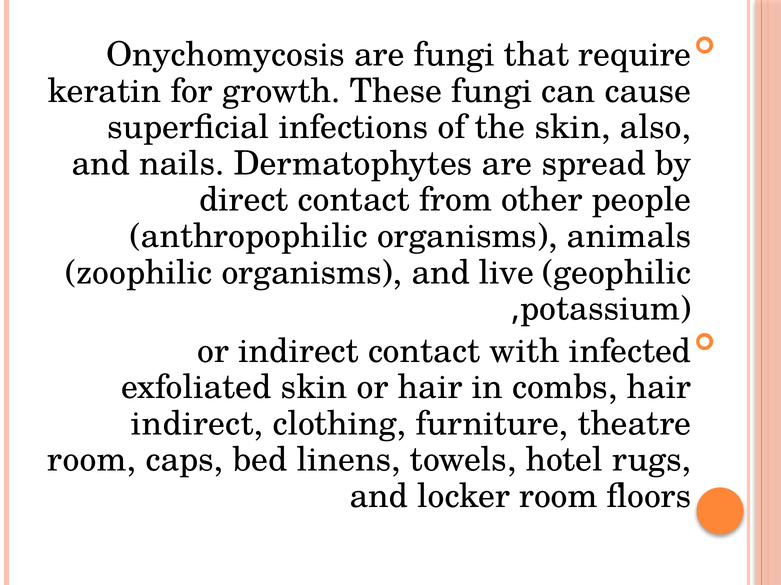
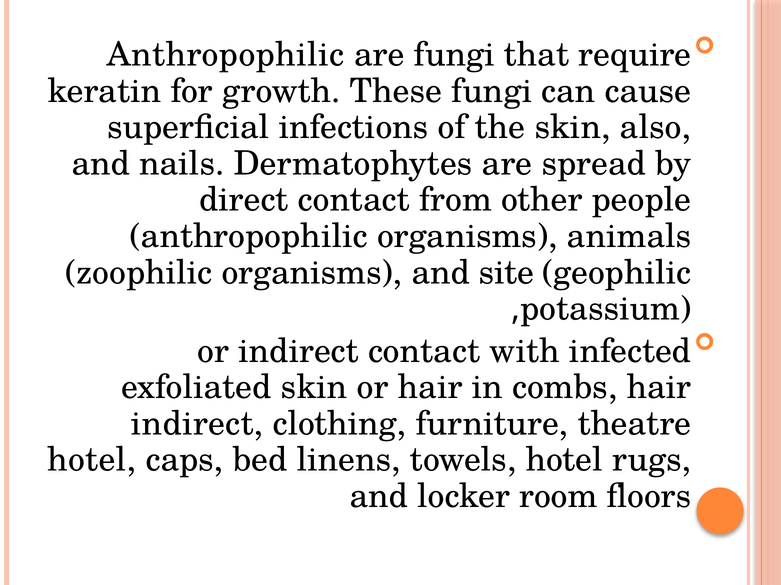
Onychomycosis: Onychomycosis -> Anthropophilic (225, 55)
live: live -> site (506, 273)
room: room -> hotel (92, 460)
